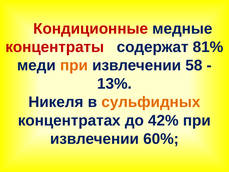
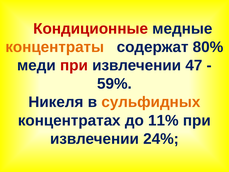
концентраты colour: red -> orange (55, 47)
81%: 81% -> 80% (208, 47)
при colour: orange -> red (74, 65)
58: 58 -> 47 (194, 65)
13%: 13% -> 59% (114, 84)
42%: 42% -> 11% (163, 120)
60%: 60% -> 24% (161, 139)
